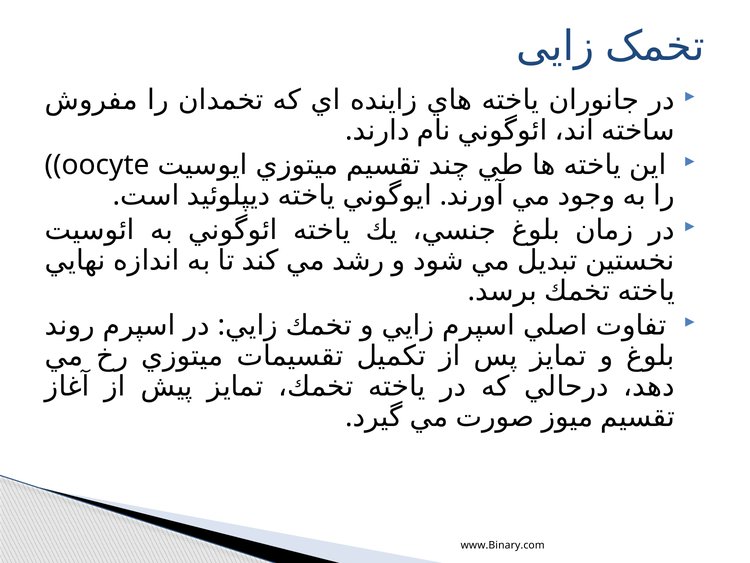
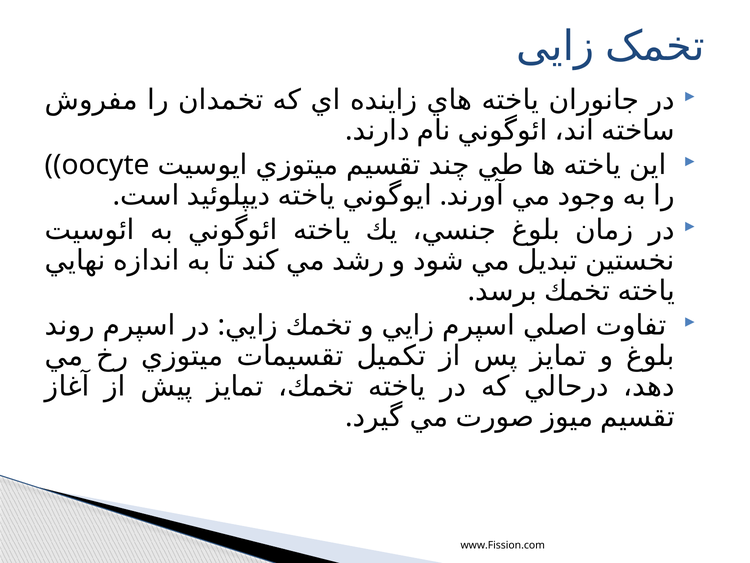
www.Binary.com: www.Binary.com -> www.Fission.com (503, 545)
